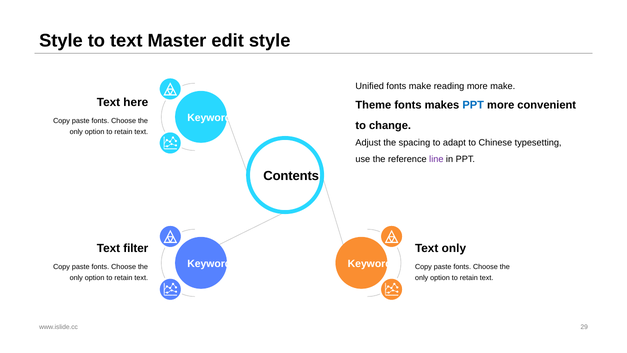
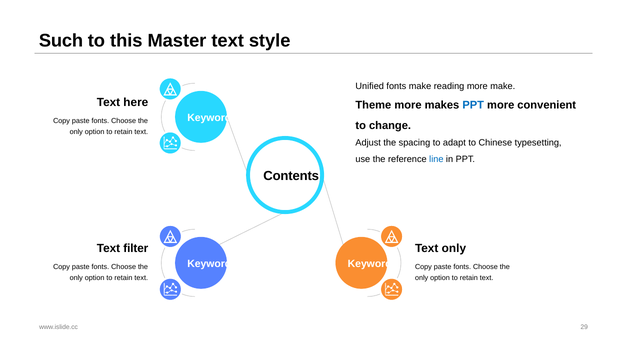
Style: Style -> Such (61, 41)
to text: text -> this (126, 41)
Master edit: edit -> text (228, 41)
Theme fonts: fonts -> more (408, 105)
line colour: purple -> blue (436, 159)
